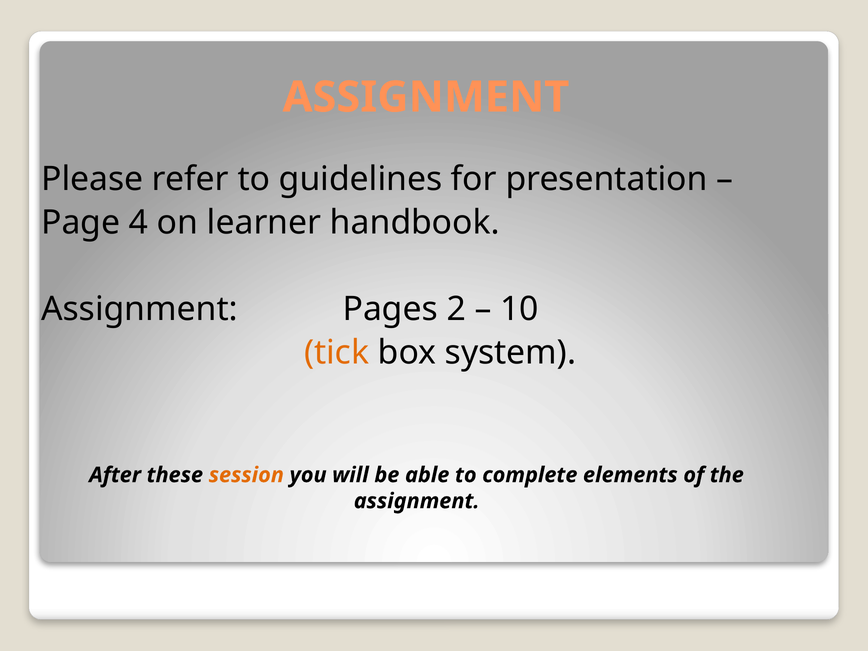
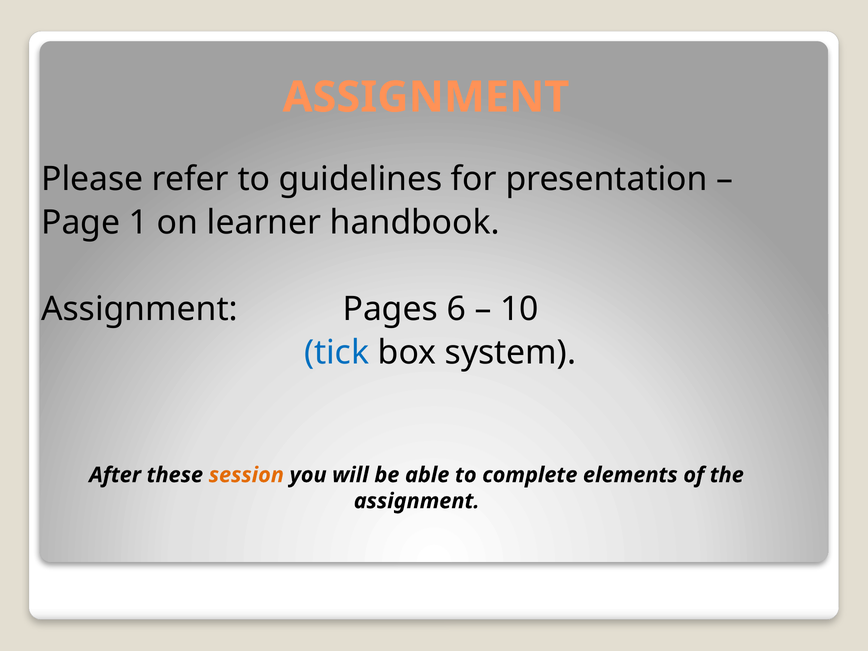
4: 4 -> 1 (139, 222)
2: 2 -> 6 (456, 309)
tick colour: orange -> blue (337, 353)
